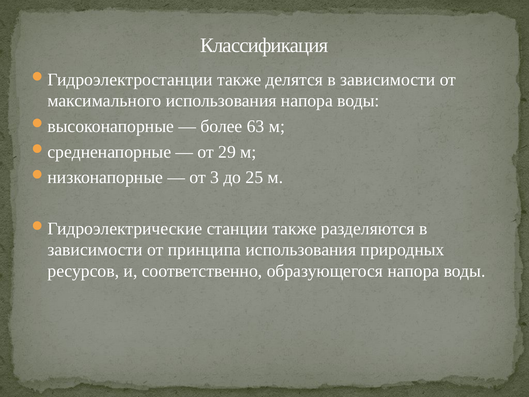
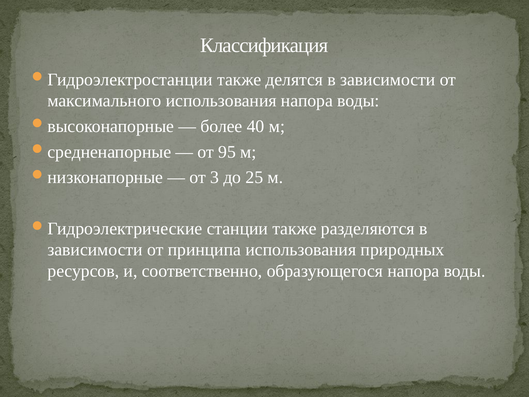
63: 63 -> 40 (256, 126)
29: 29 -> 95 (227, 152)
